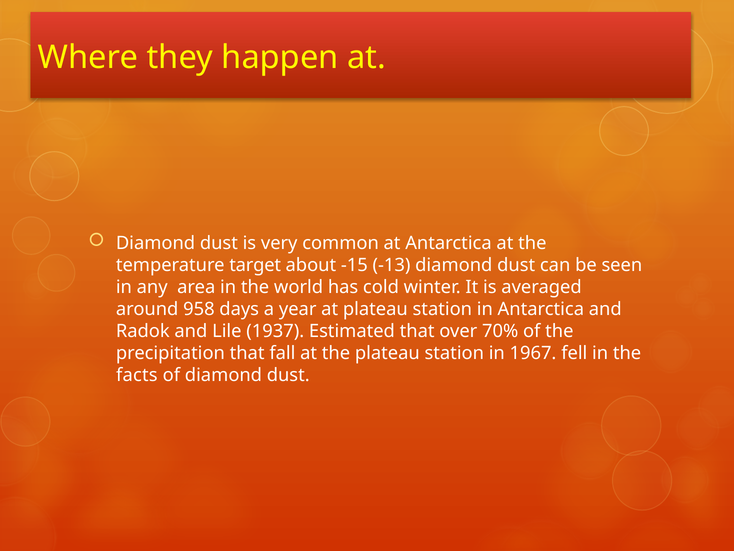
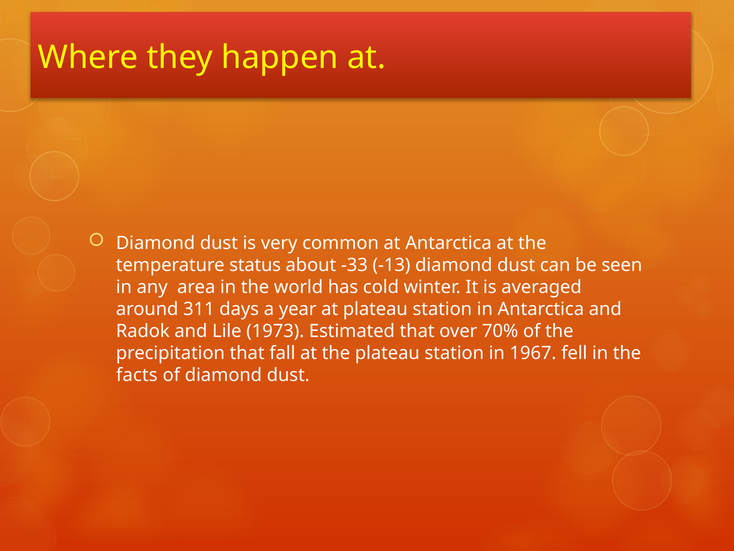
target: target -> status (255, 265)
-15: -15 -> -33 (354, 265)
958: 958 -> 311 (199, 309)
1937: 1937 -> 1973 (275, 331)
